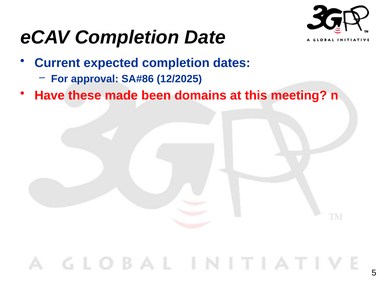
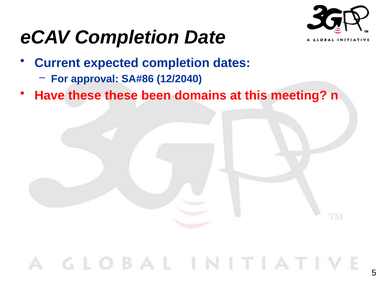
12/2025: 12/2025 -> 12/2040 (179, 79)
these made: made -> these (121, 96)
